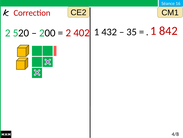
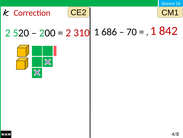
432: 432 -> 686 (109, 32)
35: 35 -> 70 (132, 32)
402: 402 -> 310 (82, 33)
